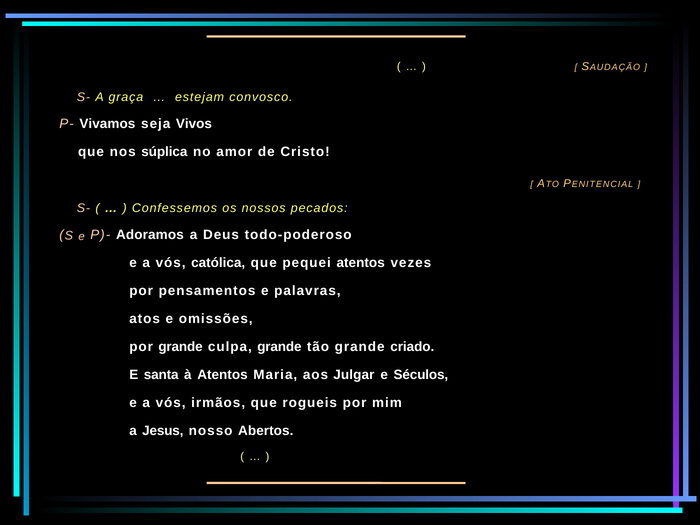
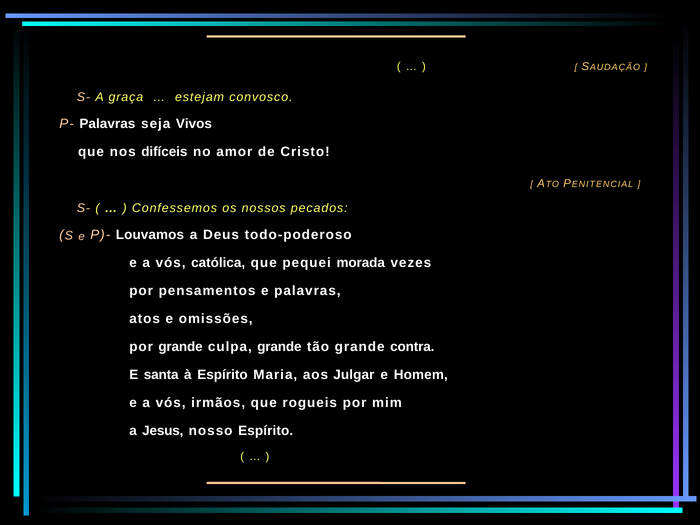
P- Vivamos: Vivamos -> Palavras (107, 124)
súplica: súplica -> difíceis (164, 152)
Adoramos: Adoramos -> Louvamos (150, 235)
pequei atentos: atentos -> morada (361, 263)
criado: criado -> contra (412, 347)
à Atentos: Atentos -> Espírito (222, 375)
Séculos: Séculos -> Homem (421, 375)
nosso Abertos: Abertos -> Espírito (266, 431)
